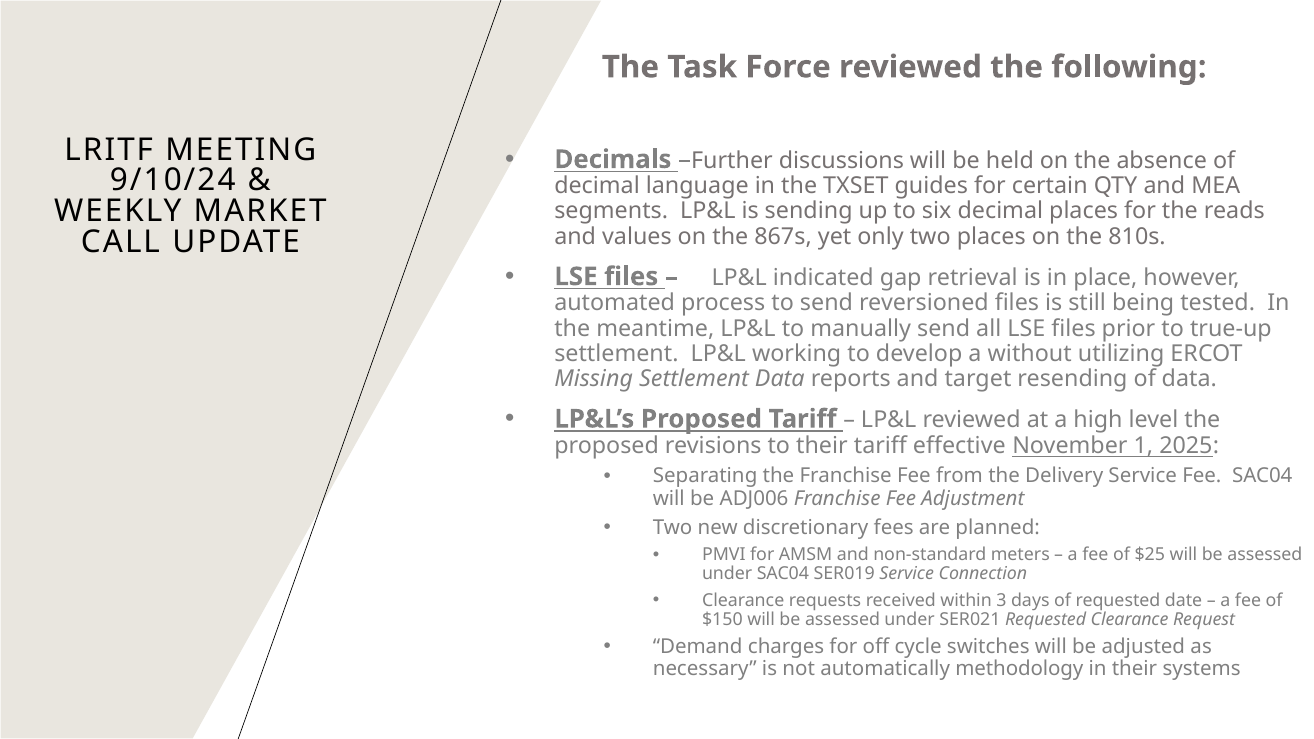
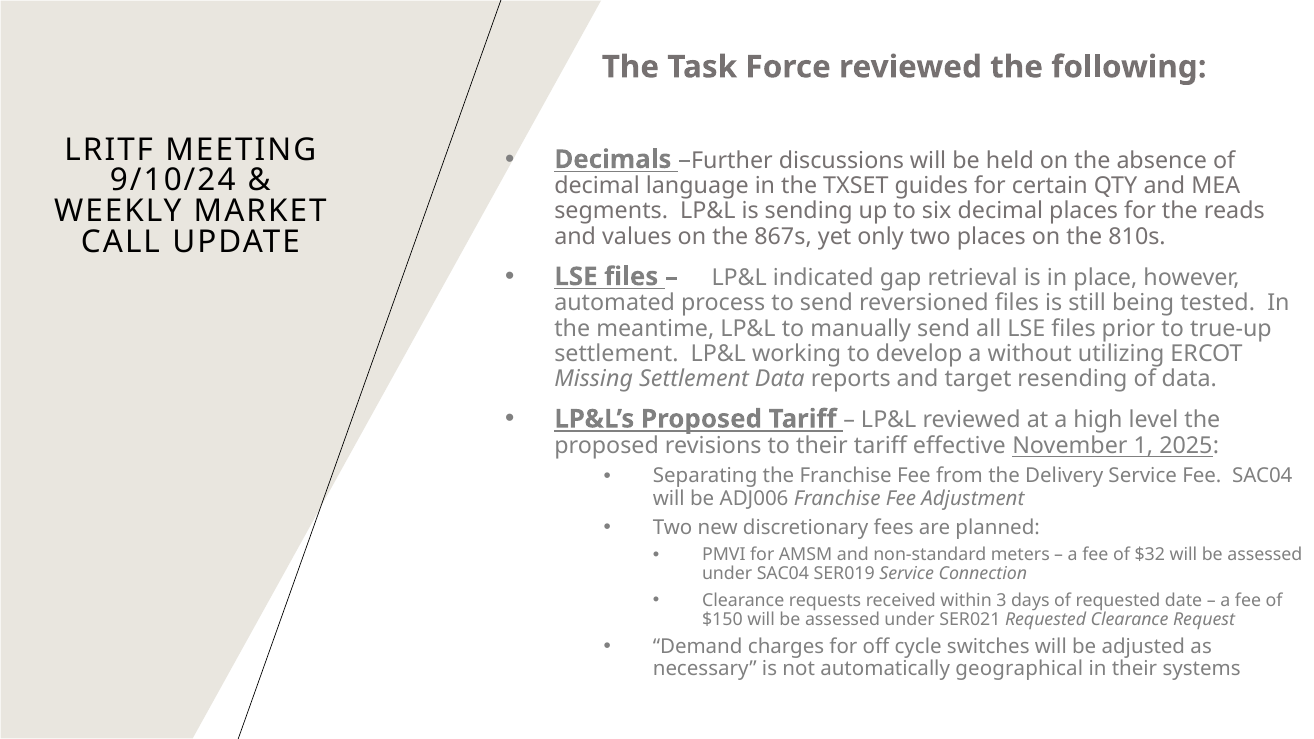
$25: $25 -> $32 (1150, 555)
methodology: methodology -> geographical (1019, 669)
